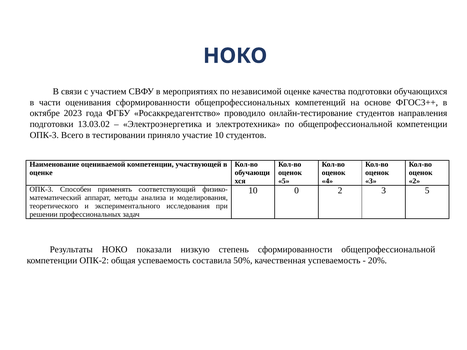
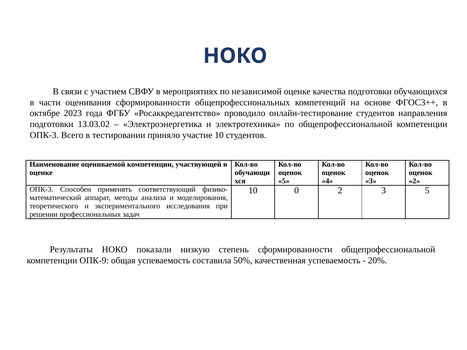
ОПК-2: ОПК-2 -> ОПК-9 (94, 261)
